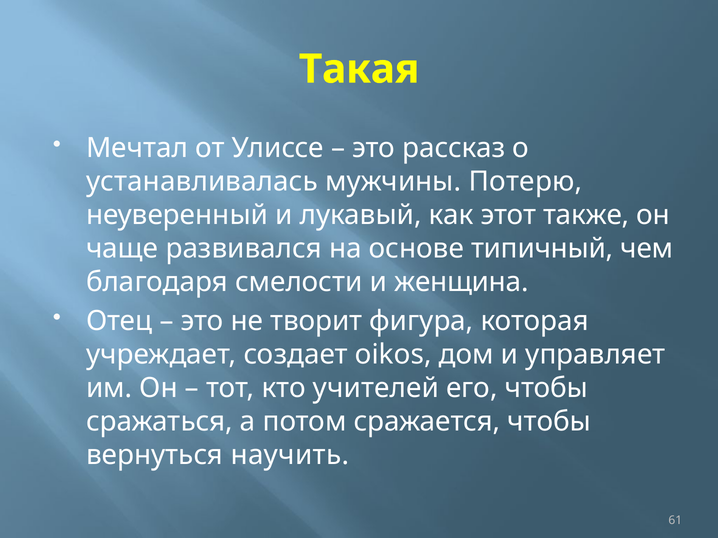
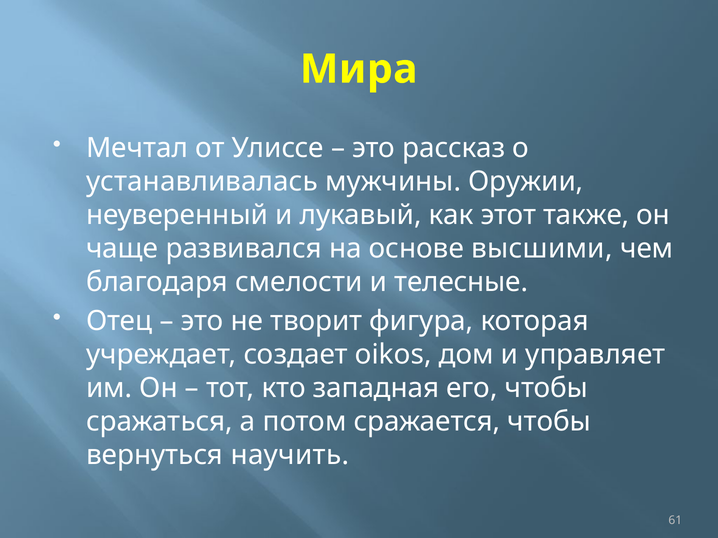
Такая: Такая -> Мира (359, 69)
Потерю: Потерю -> Оружии (526, 181)
типичный: типичный -> высшими (542, 249)
женщина: женщина -> телесные (461, 282)
учителей: учителей -> западная (376, 388)
